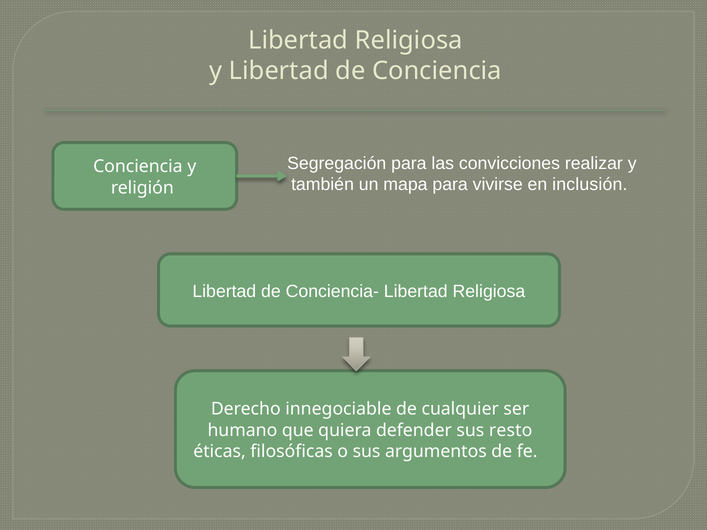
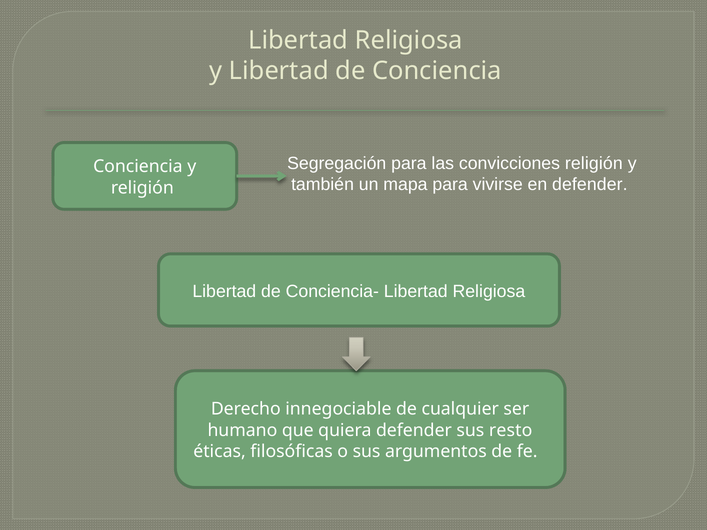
convicciones realizar: realizar -> religión (594, 163)
en inclusión: inclusión -> defender (590, 185)
